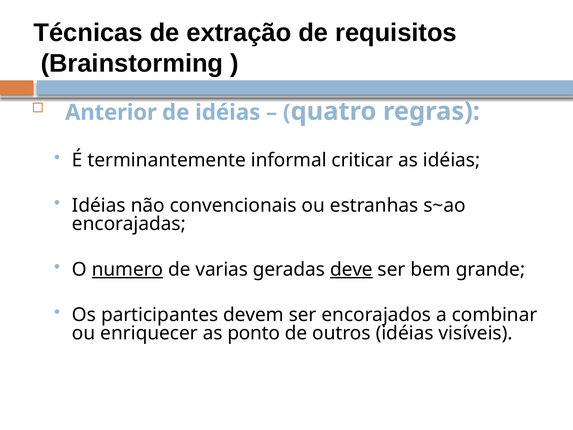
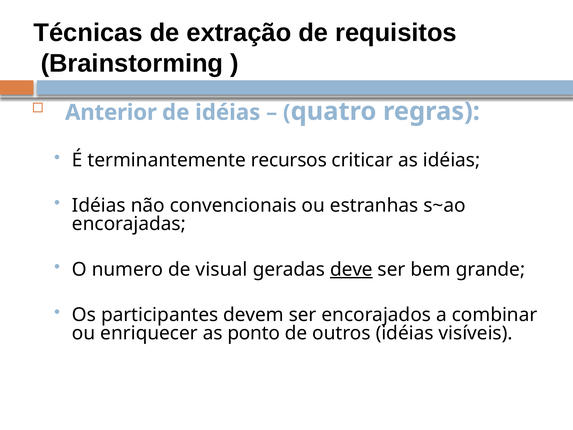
informal: informal -> recursos (289, 160)
numero underline: present -> none (128, 269)
varias: varias -> visual (222, 269)
